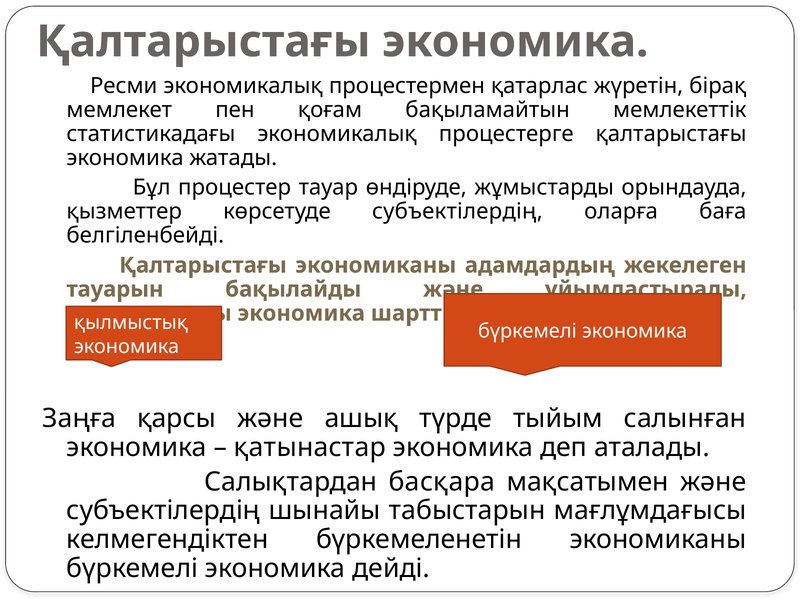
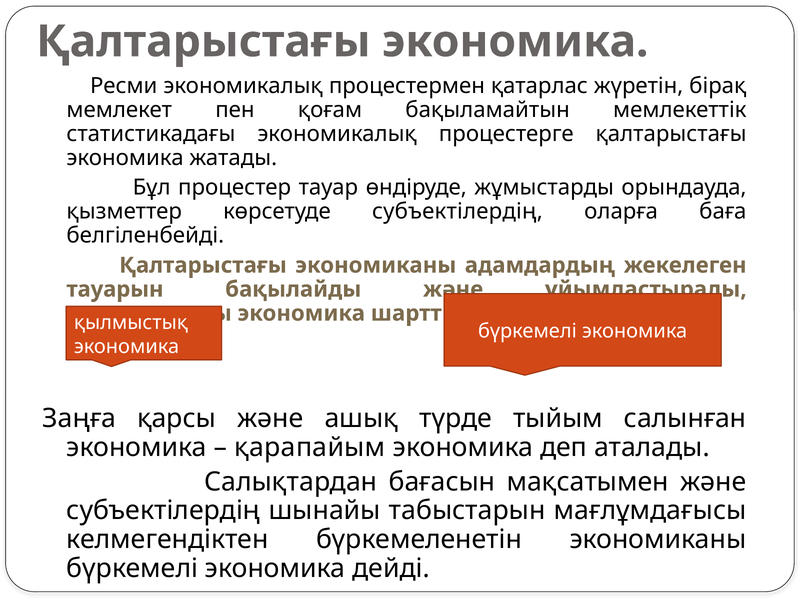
қатынастар: қатынастар -> қарапайым (310, 447)
басқара: басқара -> бағасын (442, 482)
